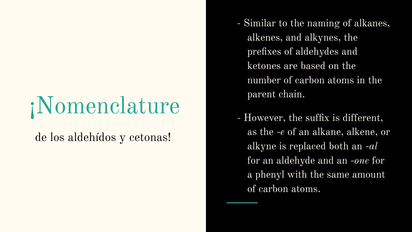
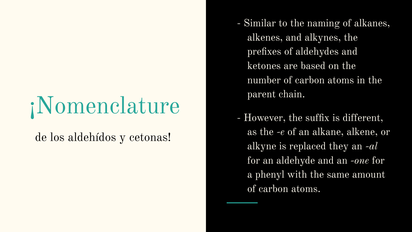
both: both -> they (339, 146)
